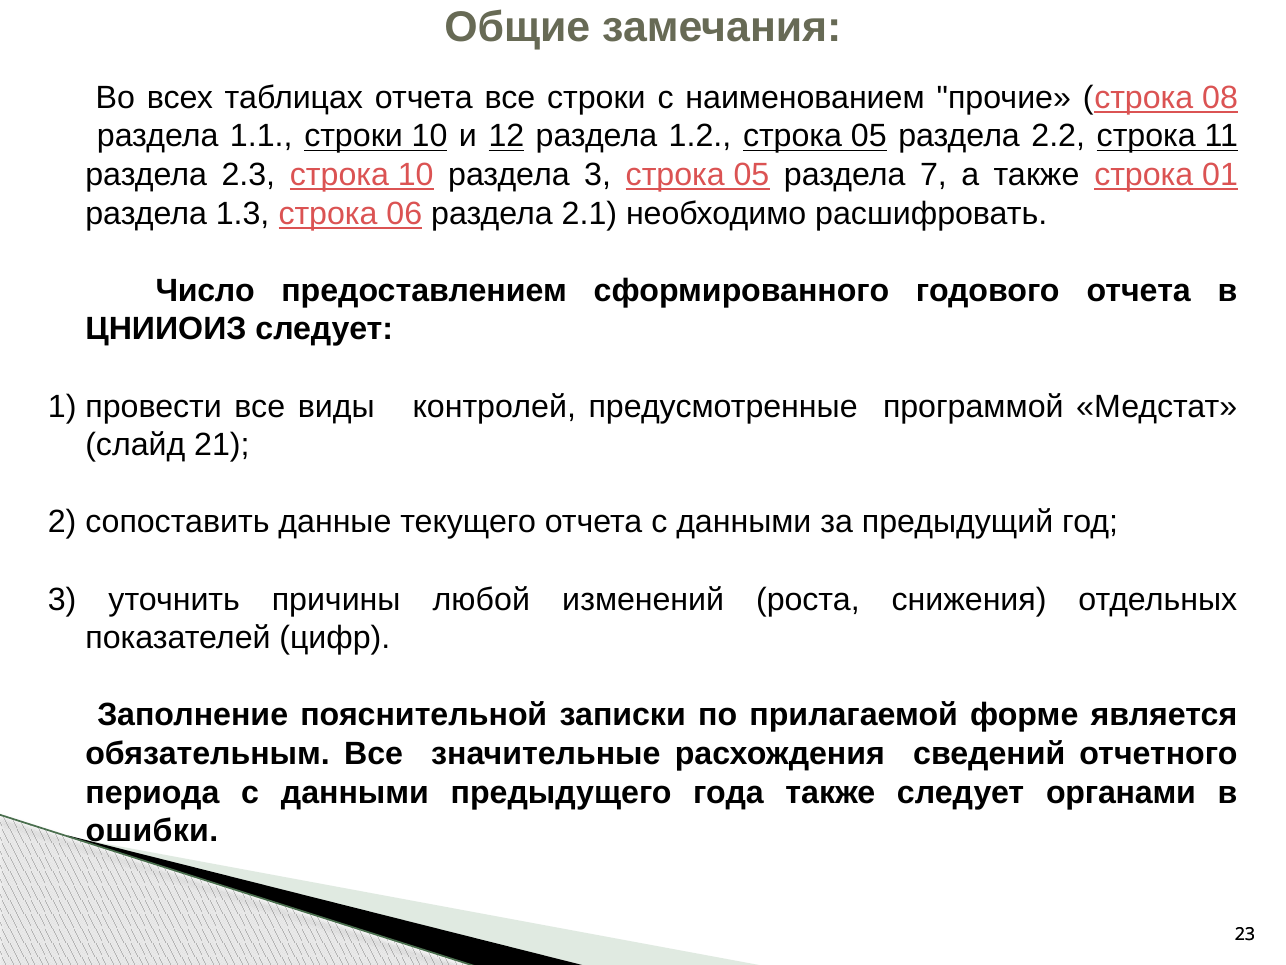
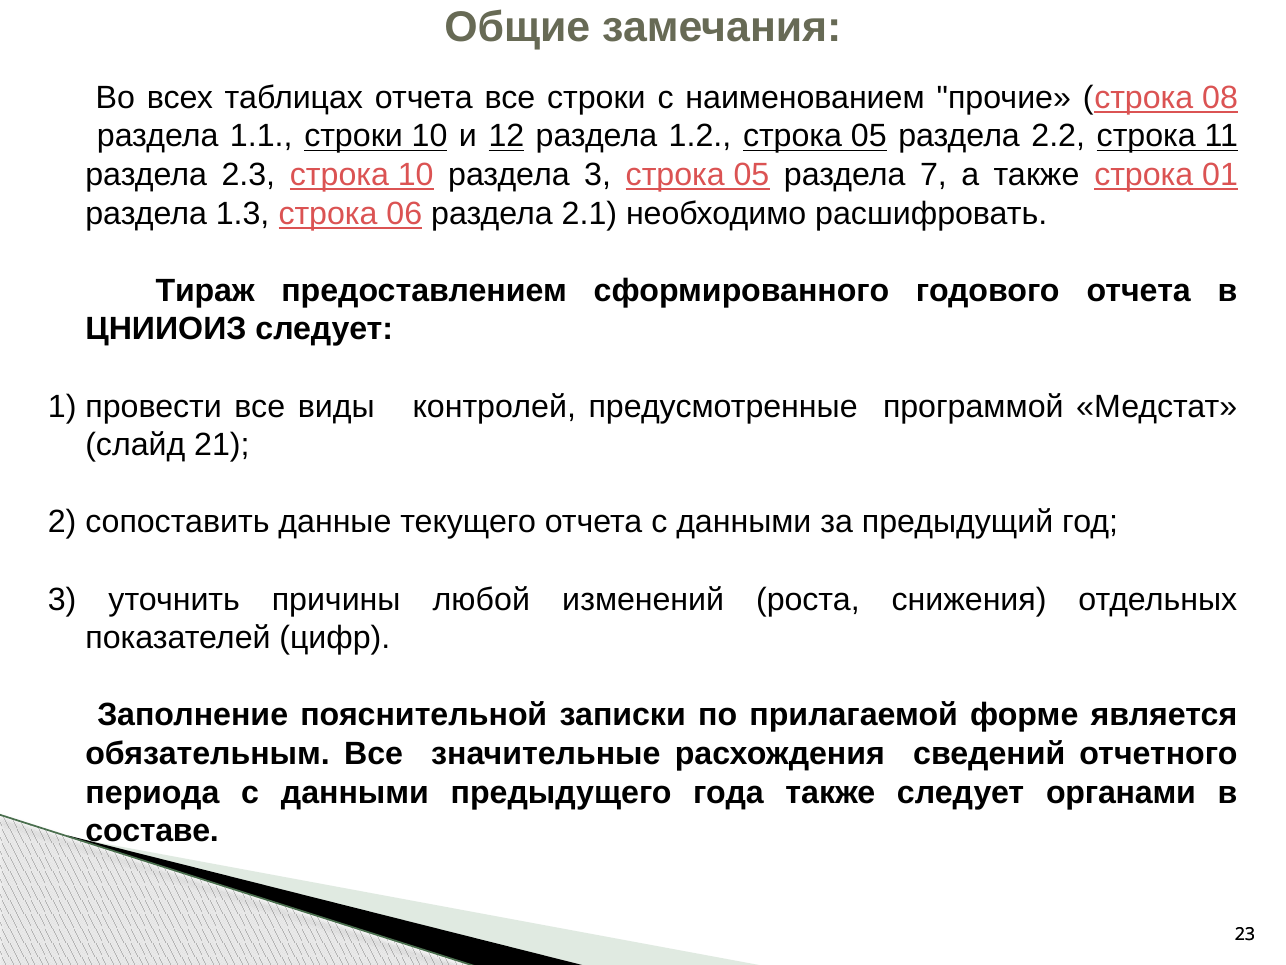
Число: Число -> Тираж (205, 291)
ошибки: ошибки -> составе (152, 831)
